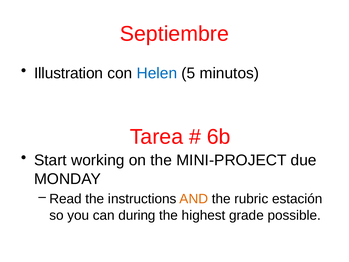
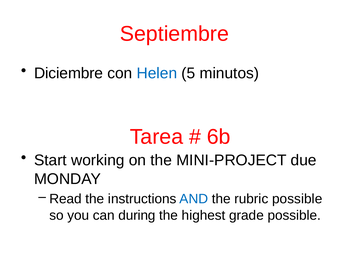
Illustration: Illustration -> Diciembre (69, 73)
AND colour: orange -> blue (194, 199)
rubric estación: estación -> possible (297, 199)
